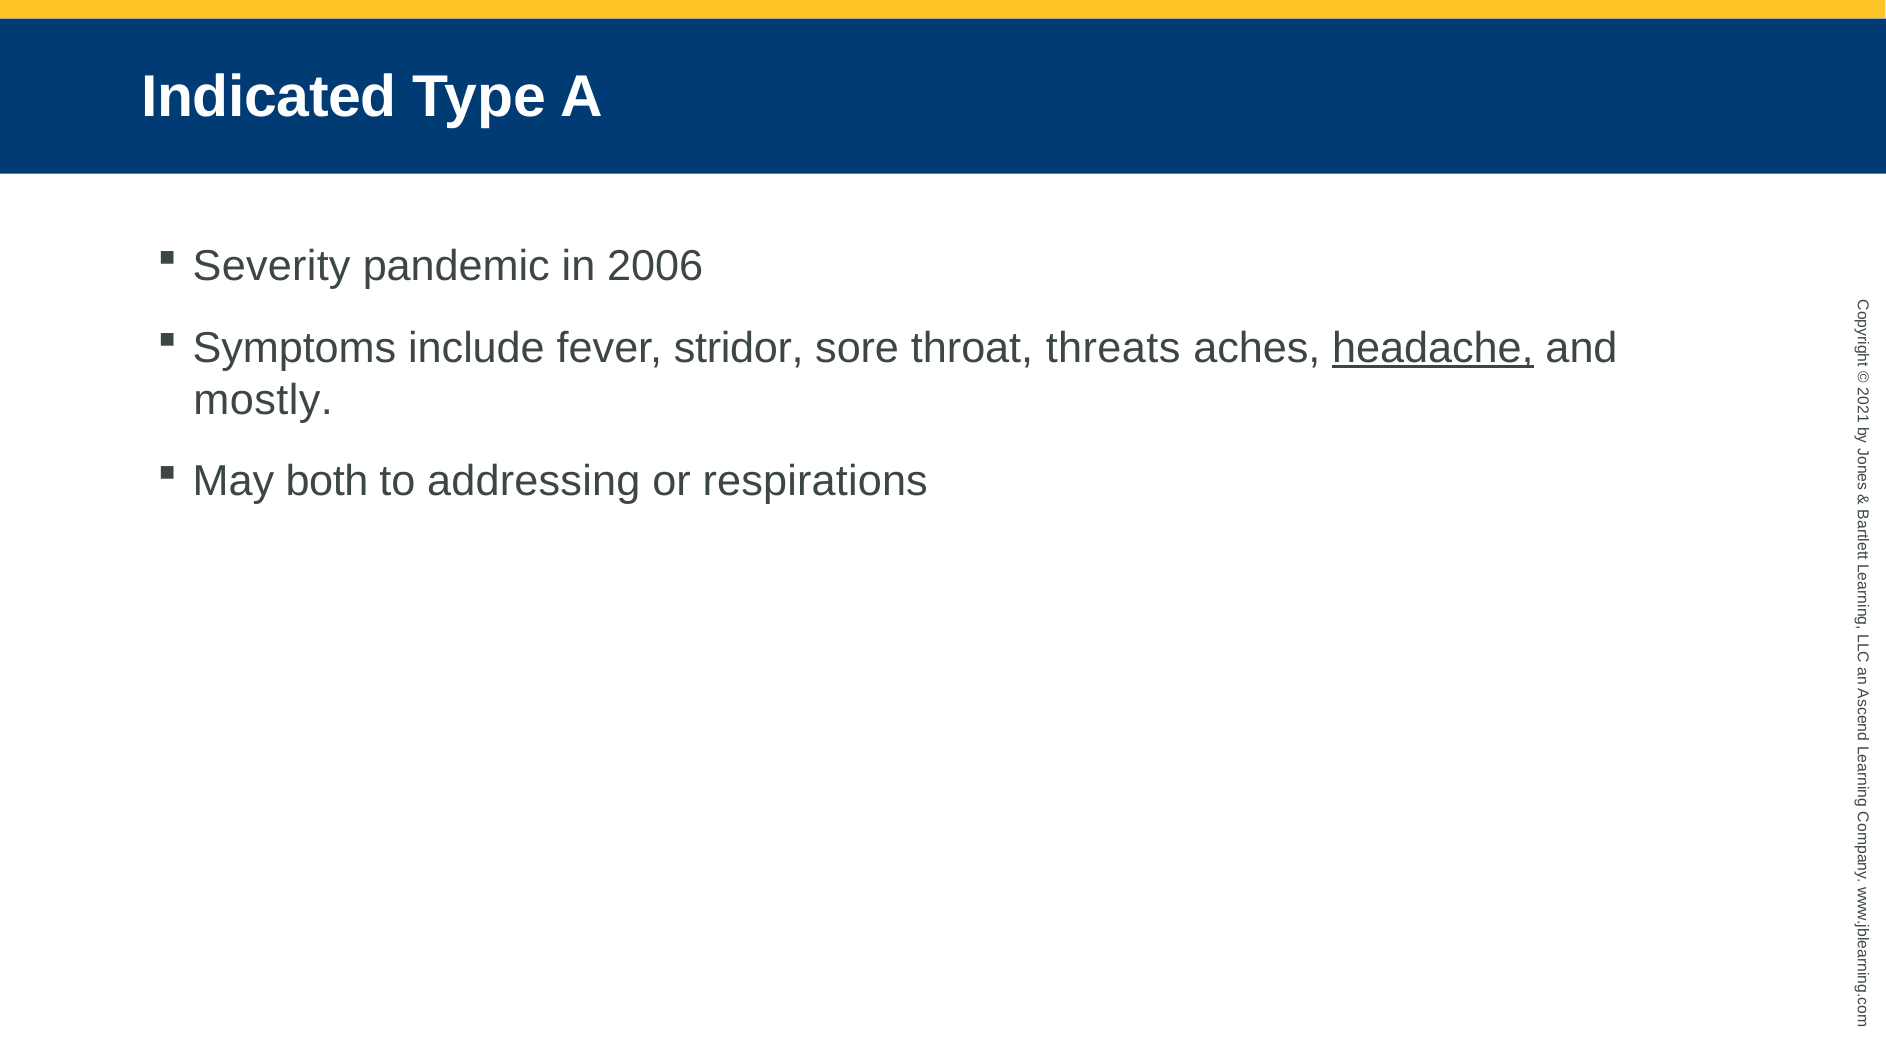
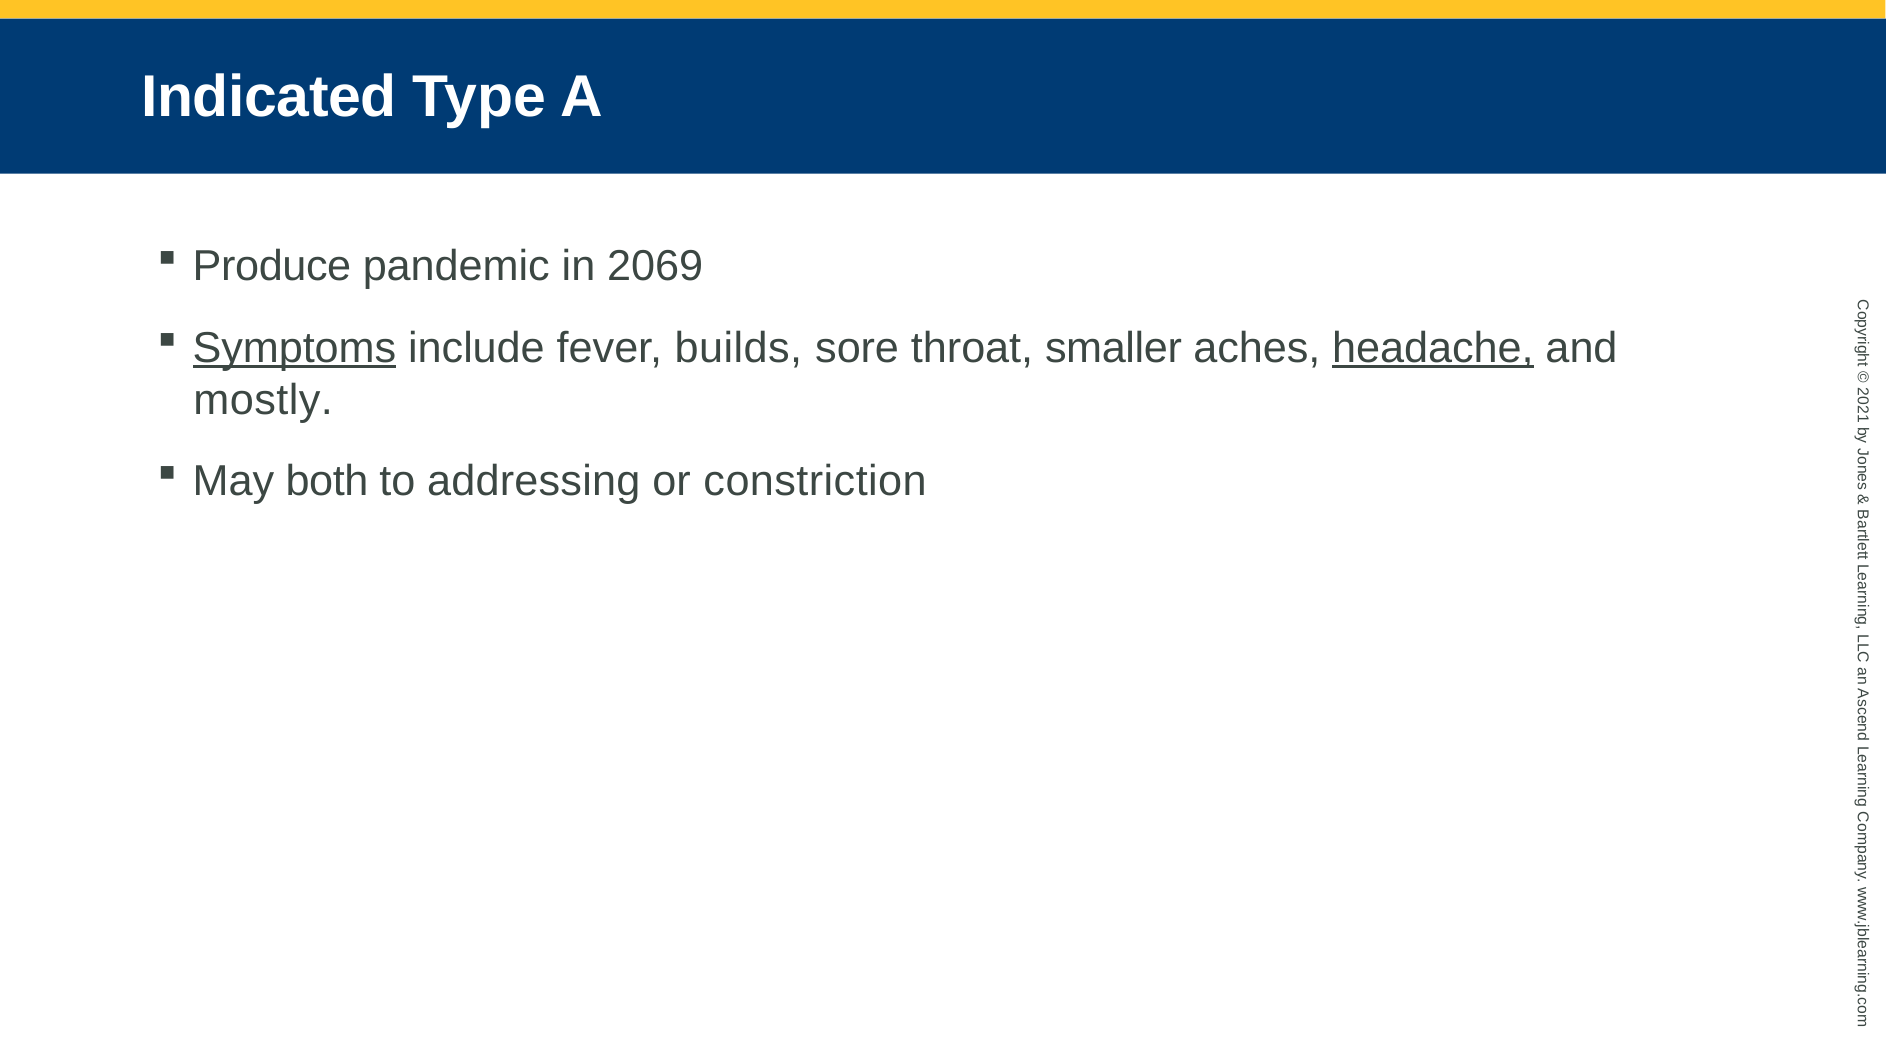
Severity: Severity -> Produce (272, 267)
2006: 2006 -> 2069 (655, 267)
Symptoms underline: none -> present (294, 348)
stridor: stridor -> builds (738, 348)
threats: threats -> smaller (1113, 348)
respirations: respirations -> constriction (815, 481)
